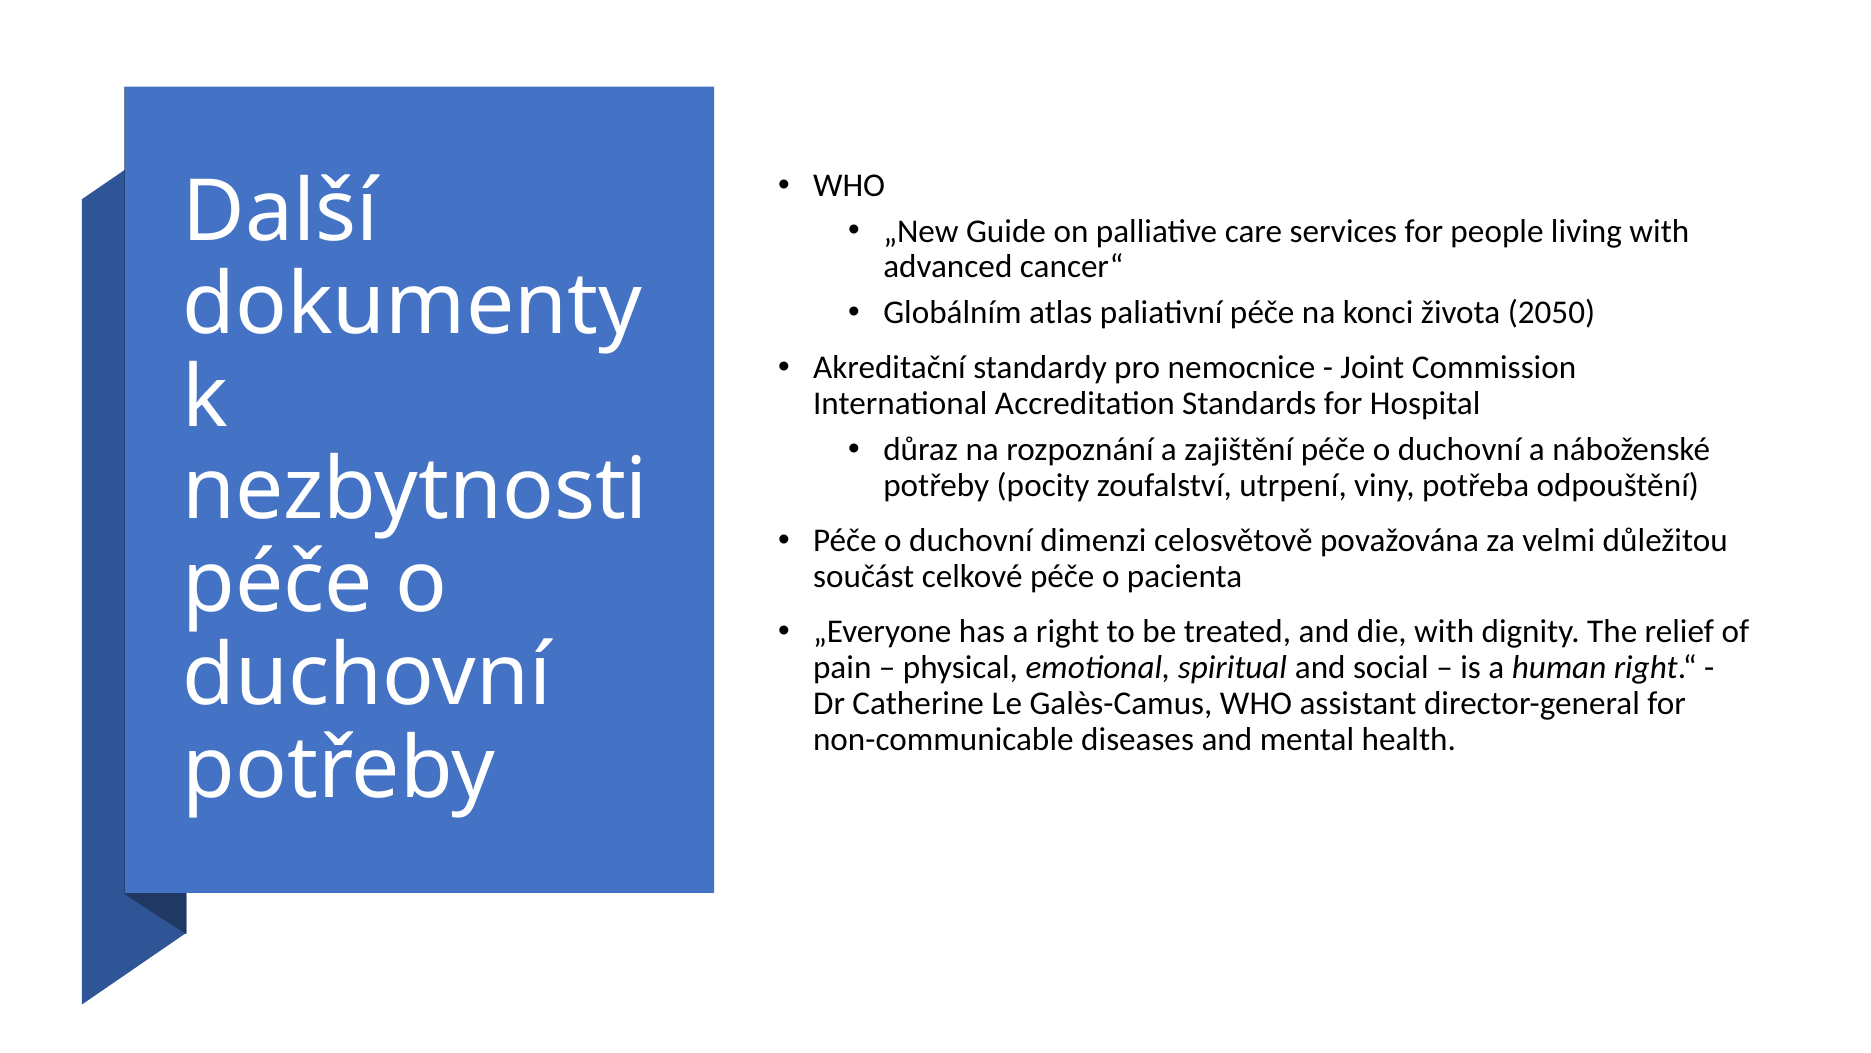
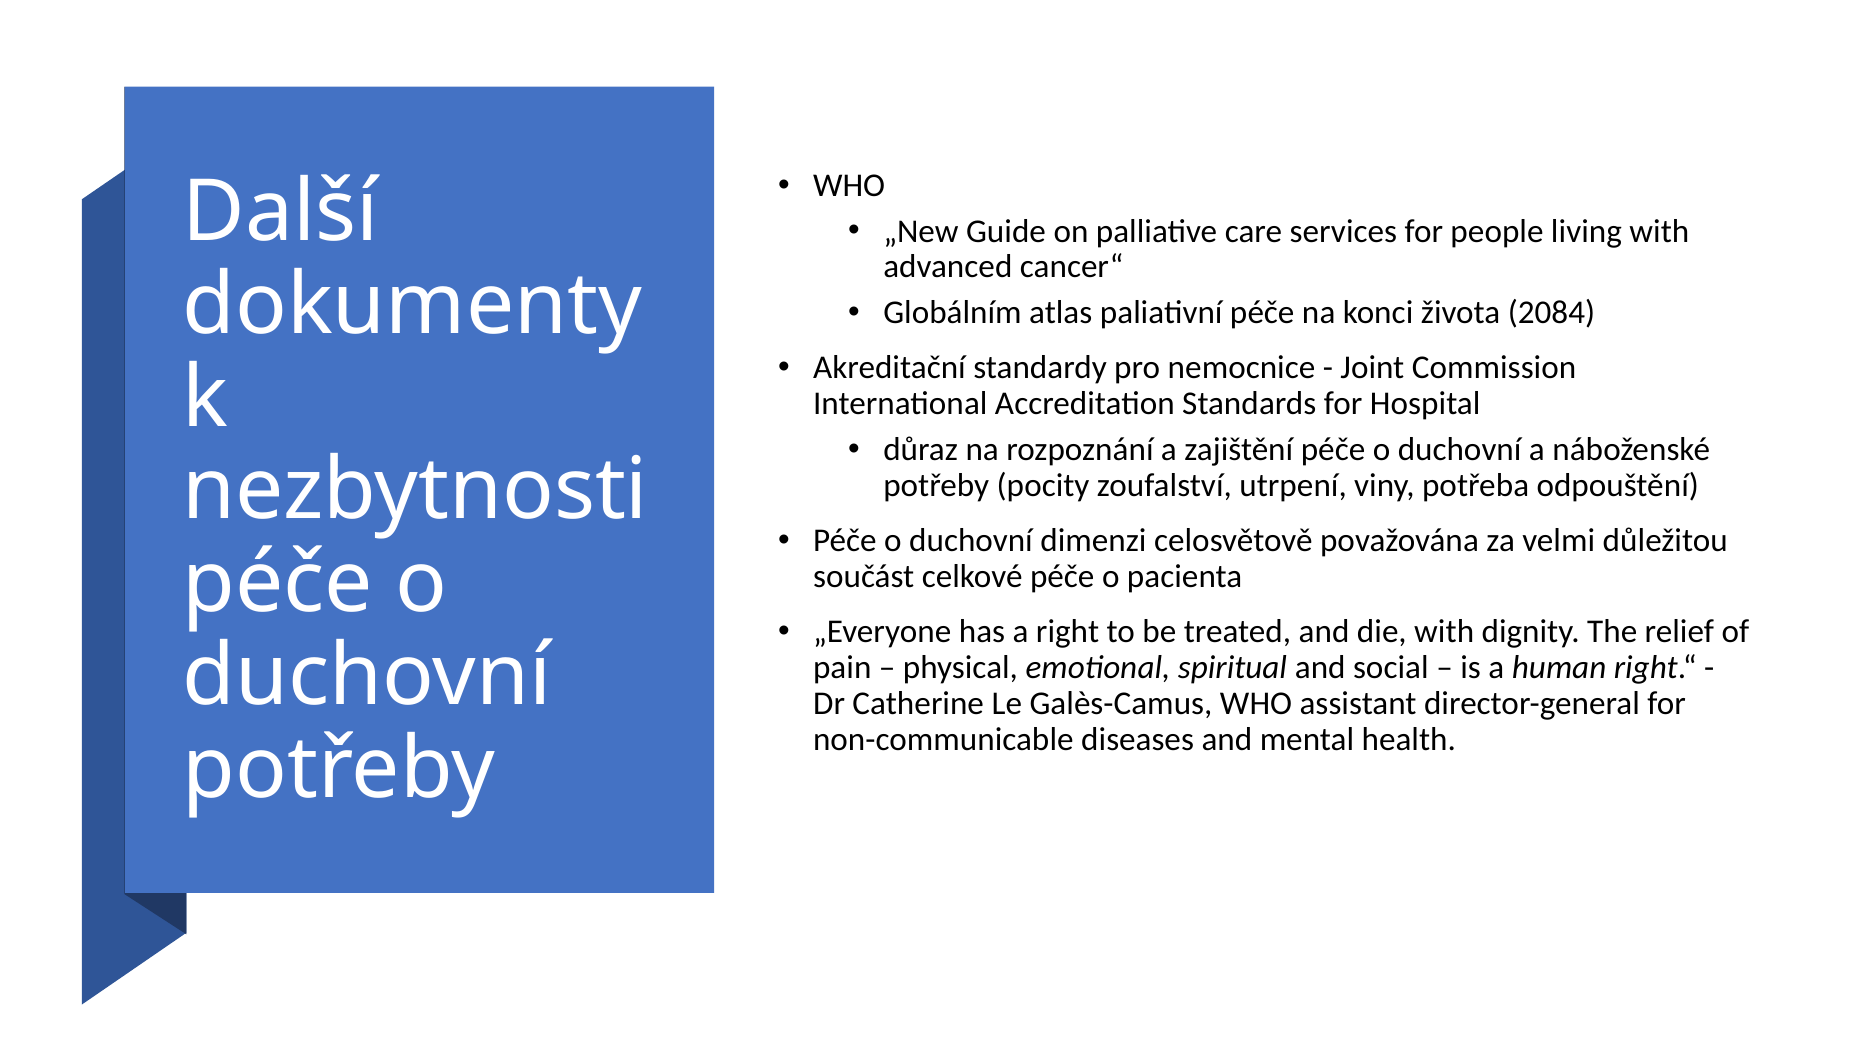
2050: 2050 -> 2084 (1551, 312)
